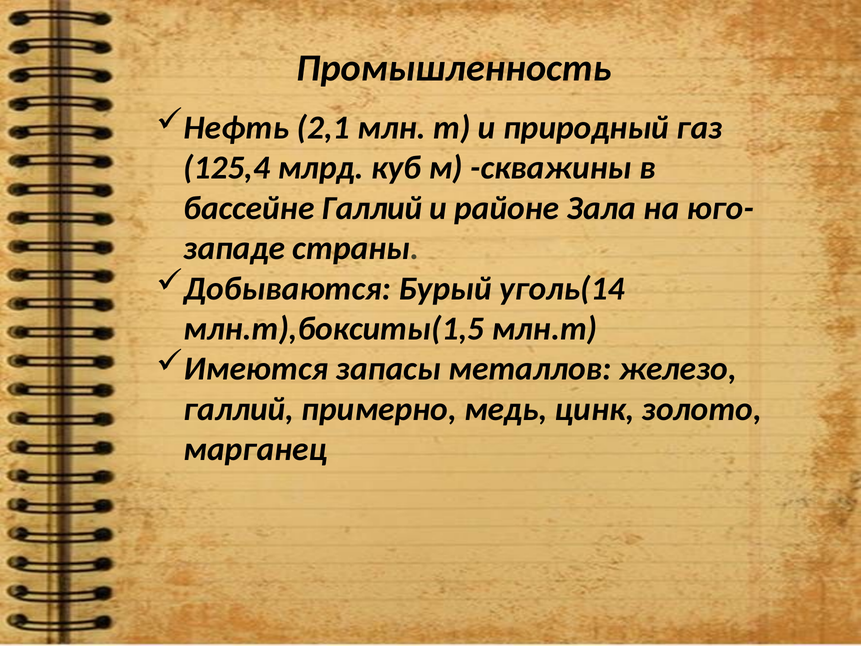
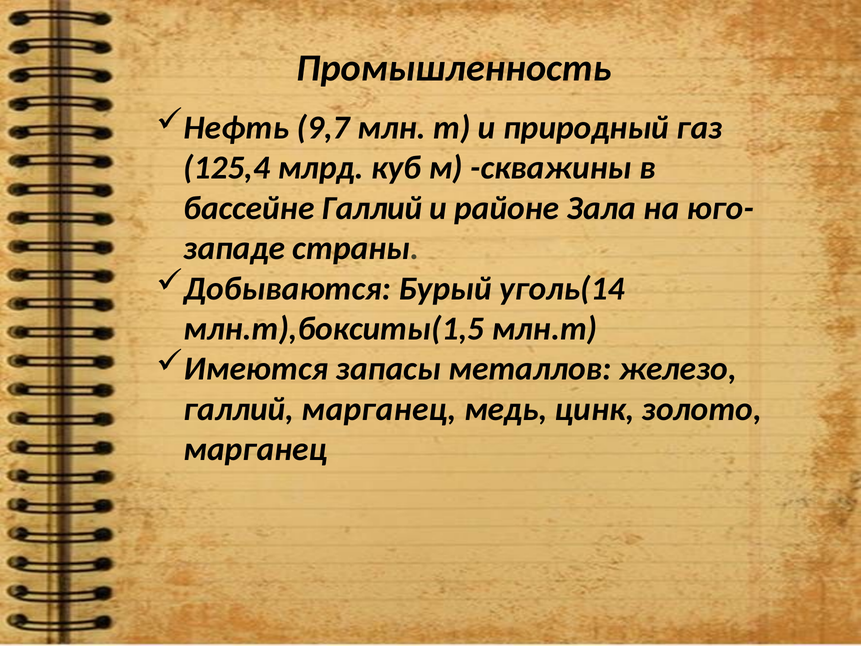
2,1: 2,1 -> 9,7 (323, 128)
галлий примерно: примерно -> марганец (379, 409)
